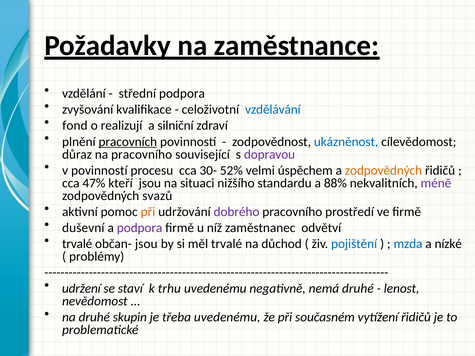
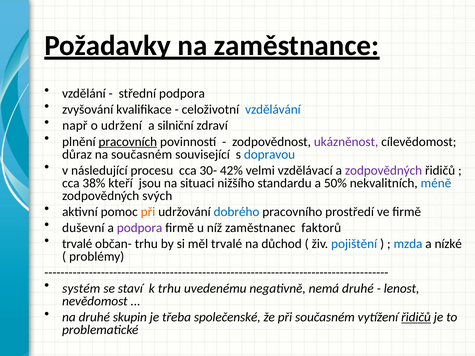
fond: fond -> např (75, 126)
realizují: realizují -> udržení (121, 126)
ukázněnost colour: blue -> purple (346, 142)
na pracovního: pracovního -> současném (142, 154)
dopravou colour: purple -> blue (270, 154)
v povinností: povinností -> následující (99, 170)
52%: 52% -> 42% (231, 170)
úspěchem: úspěchem -> vzdělávací (305, 170)
zodpovědných colour: orange -> purple (383, 170)
47%: 47% -> 38% (94, 183)
88%: 88% -> 50% (335, 183)
méně colour: purple -> blue (436, 183)
svazů: svazů -> svých (157, 196)
dobrého colour: purple -> blue (237, 212)
odvětví: odvětví -> faktorů (321, 228)
občan- jsou: jsou -> trhu (146, 244)
udržení: udržení -> systém (81, 289)
třeba uvedenému: uvedenému -> společenské (227, 317)
řidičů underline: none -> present (416, 317)
